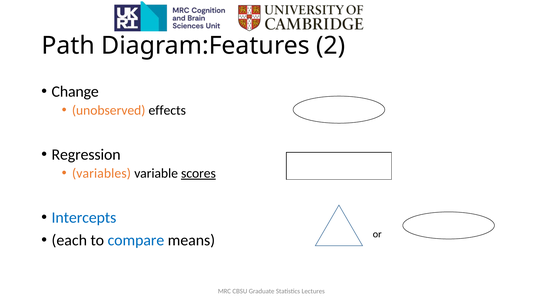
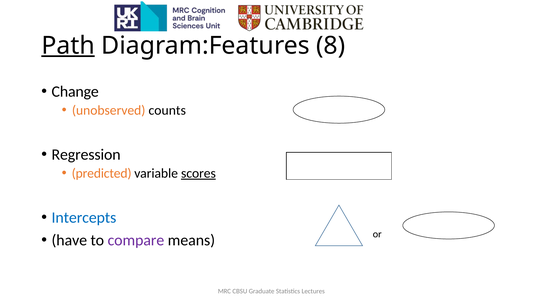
Path underline: none -> present (68, 46)
2: 2 -> 8 (331, 46)
effects: effects -> counts (167, 111)
variables: variables -> predicted (102, 174)
each: each -> have (69, 241)
compare colour: blue -> purple (136, 241)
